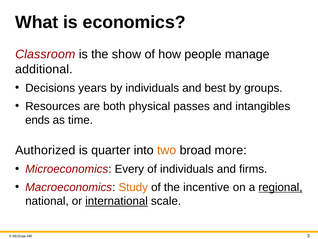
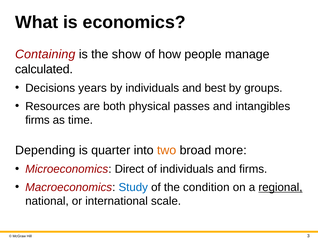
Classroom: Classroom -> Containing (45, 54)
additional: additional -> calculated (44, 69)
ends: ends -> firms (37, 120)
Authorized: Authorized -> Depending (45, 150)
Every: Every -> Direct (129, 169)
Study colour: orange -> blue (133, 187)
incentive: incentive -> condition (206, 187)
international underline: present -> none (117, 201)
